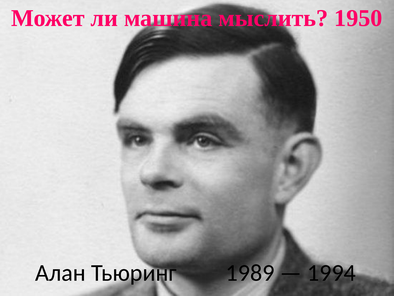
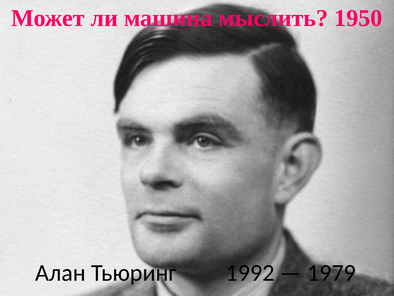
1989: 1989 -> 1992 (250, 273)
1994: 1994 -> 1979 (331, 273)
